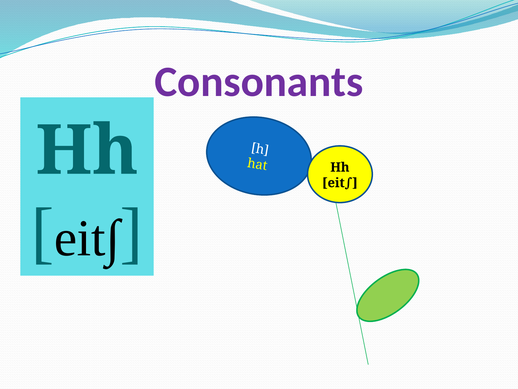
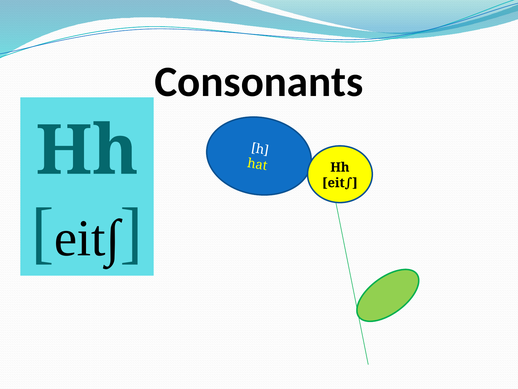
Consonants colour: purple -> black (259, 82)
